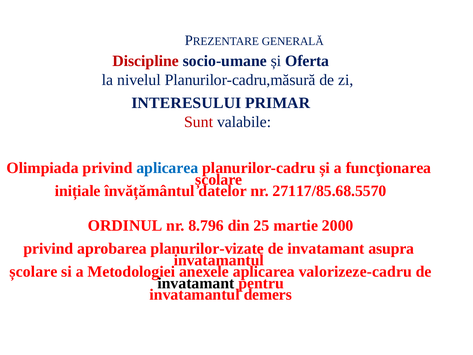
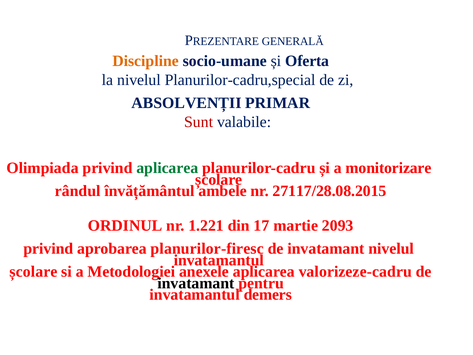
Discipline colour: red -> orange (146, 61)
Planurilor-cadru,măsură: Planurilor-cadru,măsură -> Planurilor-cadru,special (240, 80)
INTERESULUI: INTERESULUI -> ABSOLVENȚII (186, 103)
aplicarea colour: blue -> green (167, 168)
funcţionarea: funcţionarea -> monitorizare (389, 168)
inițiale: inițiale -> rândul (78, 191)
datelor: datelor -> ambele (223, 191)
27117/85.68.5570: 27117/85.68.5570 -> 27117/28.08.2015 (330, 191)
8.796: 8.796 -> 1.221 (206, 225)
25: 25 -> 17 (262, 225)
2000: 2000 -> 2093 (338, 225)
planurilor-vizate: planurilor-vizate -> planurilor-firesc (207, 249)
invatamant asupra: asupra -> nivelul (391, 249)
